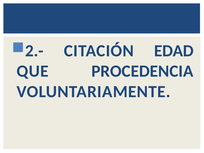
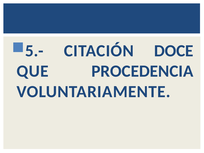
2.-: 2.- -> 5.- (34, 51)
EDAD: EDAD -> DOCE (174, 51)
